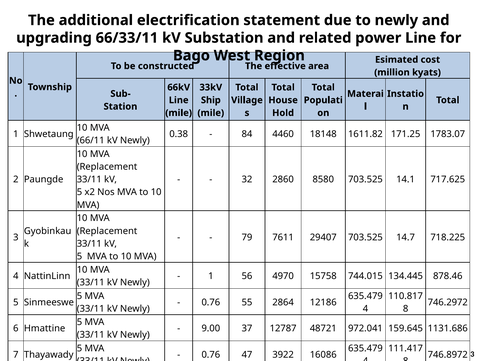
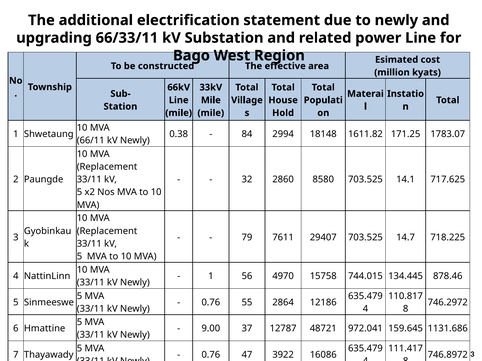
Ship: Ship -> Mile (211, 100)
4460: 4460 -> 2994 (283, 134)
